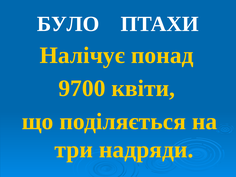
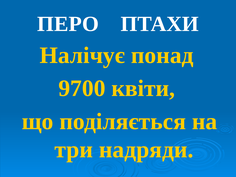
БУЛО: БУЛО -> ПЕРО (68, 24)
